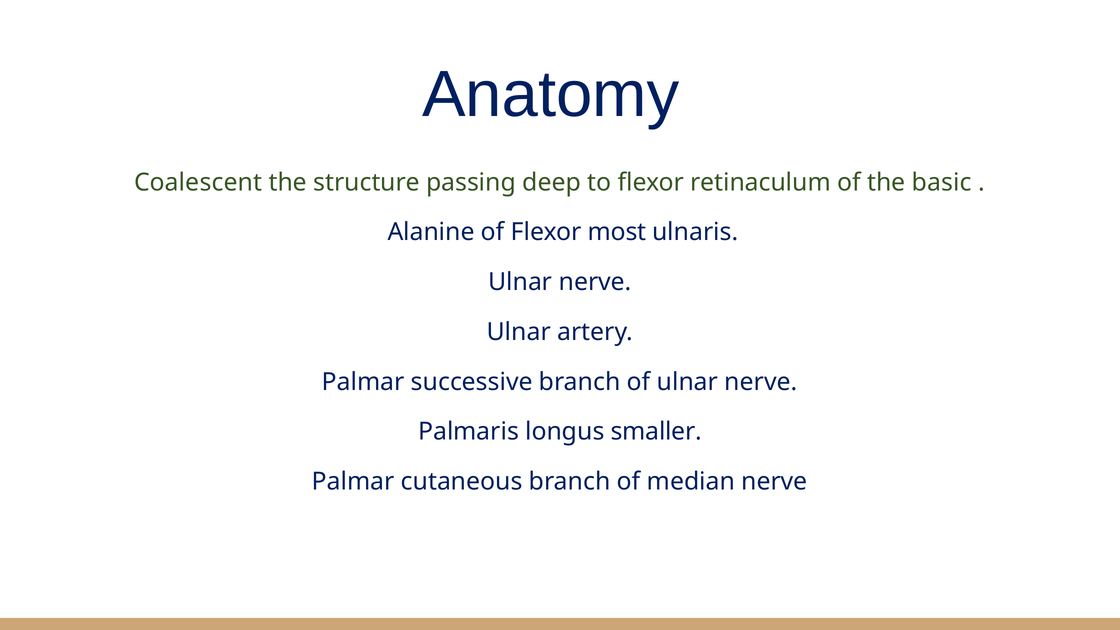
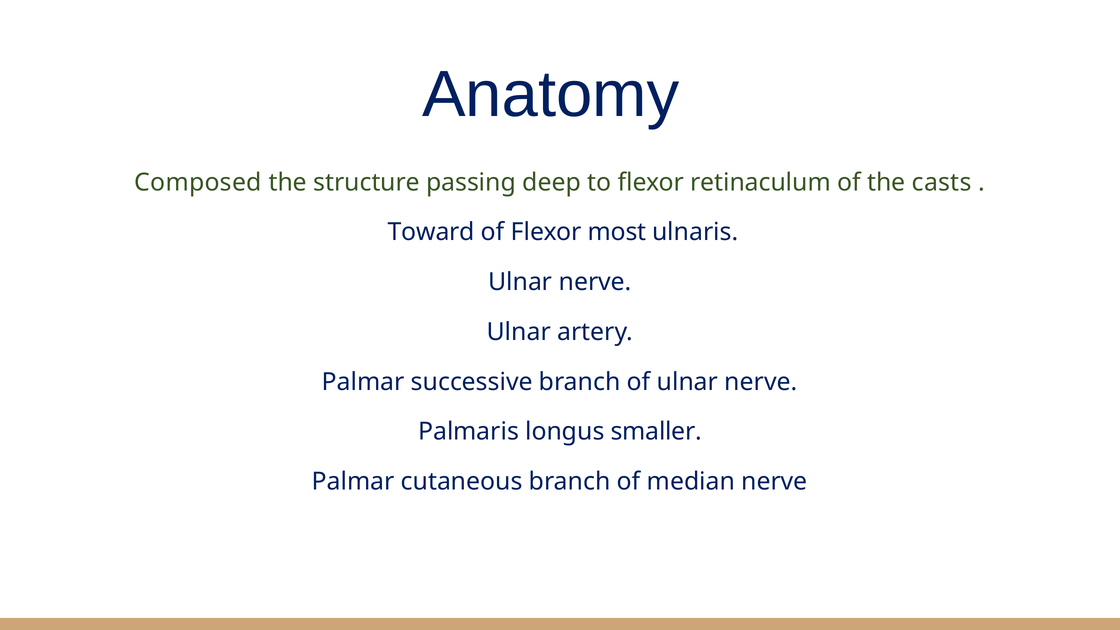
Coalescent: Coalescent -> Composed (198, 182)
basic: basic -> casts (942, 182)
Alanine: Alanine -> Toward (431, 232)
